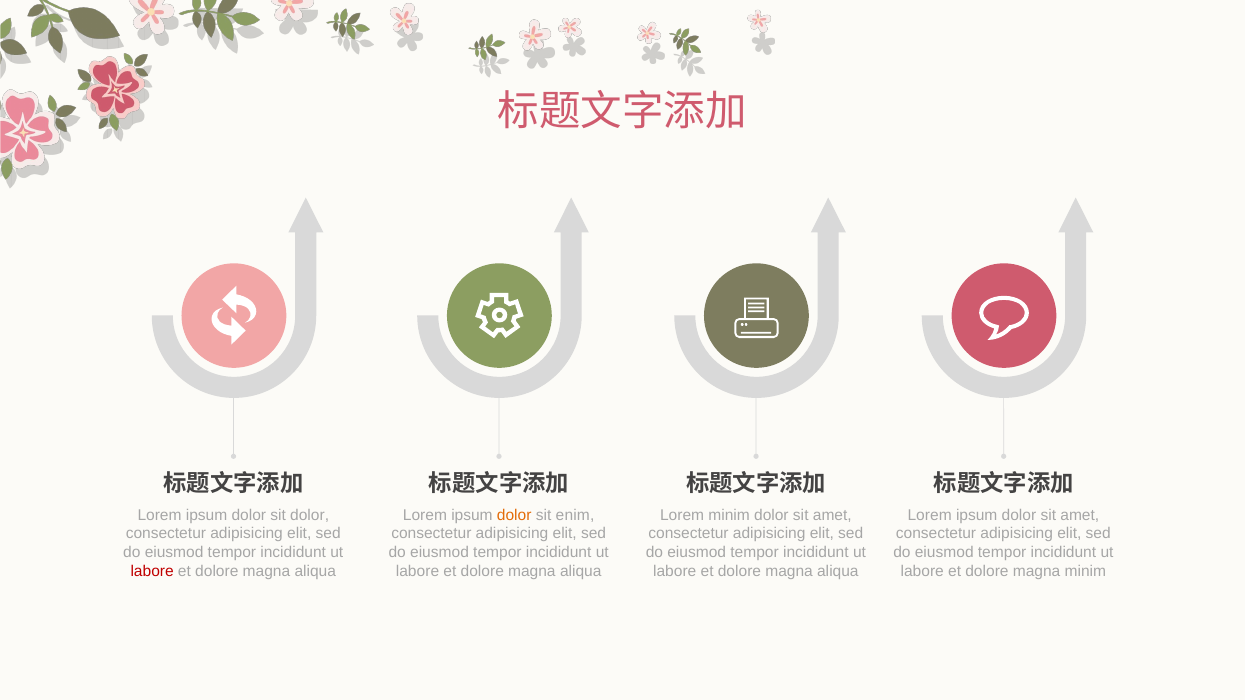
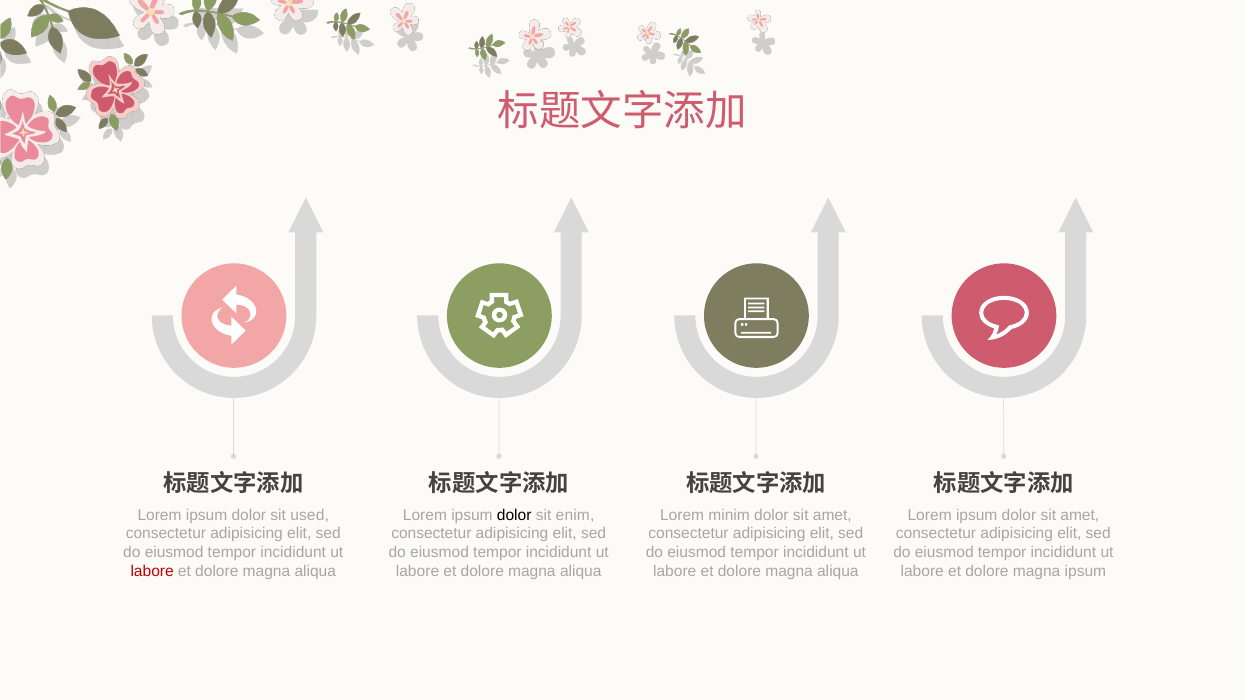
sit dolor: dolor -> used (310, 515)
dolor colour: orange -> black (514, 515)
magna minim: minim -> ipsum (1085, 571)
